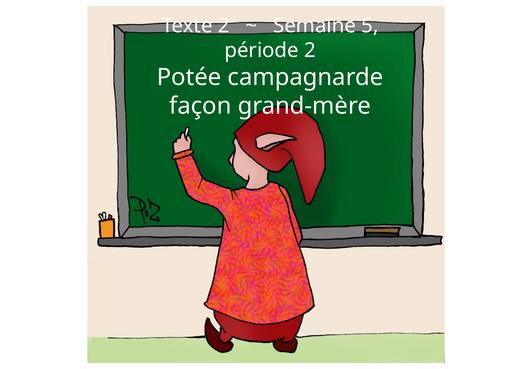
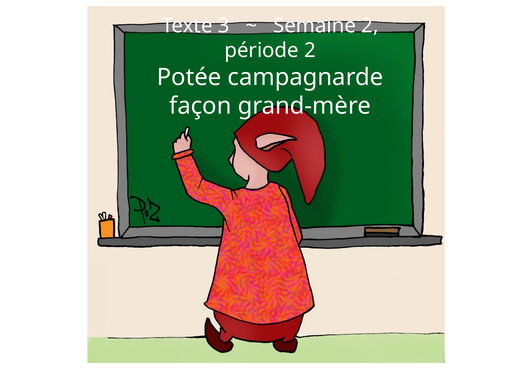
Texte 2: 2 -> 3 (224, 26)
Semaine 5: 5 -> 2 (370, 26)
